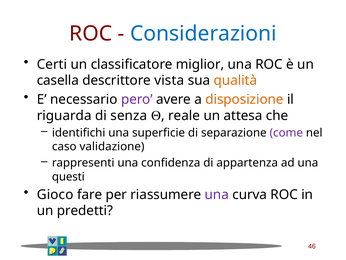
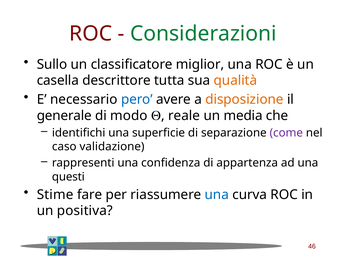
Considerazioni colour: blue -> green (203, 33)
Certi: Certi -> Sullo (52, 64)
vista: vista -> tutta (169, 80)
pero colour: purple -> blue (137, 99)
riguarda: riguarda -> generale (64, 115)
senza: senza -> modo (129, 115)
attesa: attesa -> media (243, 115)
Gioco: Gioco -> Stime (55, 194)
una colour: purple -> blue (217, 194)
predetti: predetti -> positiva (85, 210)
